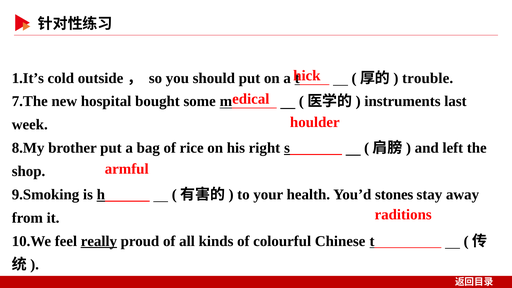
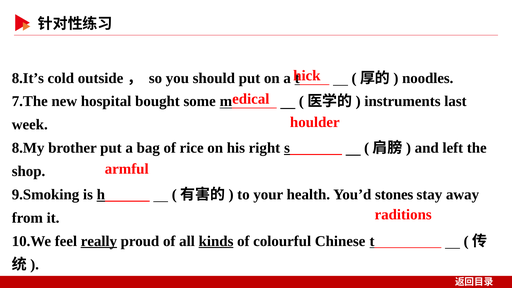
1.It’s: 1.It’s -> 8.It’s (28, 78)
trouble: trouble -> noodles (428, 78)
kinds underline: none -> present (216, 241)
